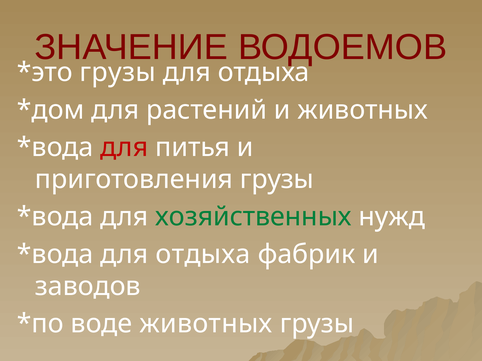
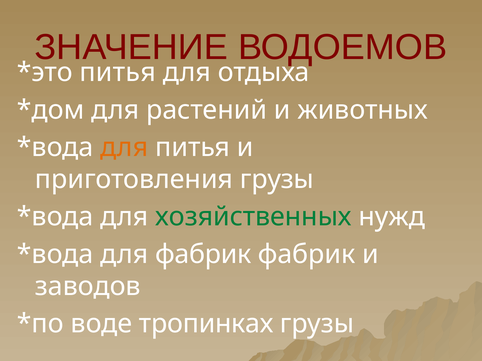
грузы: грузы -> питья (118, 73)
для colour: red -> orange (124, 148)
отдыха: отдыха -> фабрик (203, 255)
воде животных: животных -> тропинках (206, 324)
